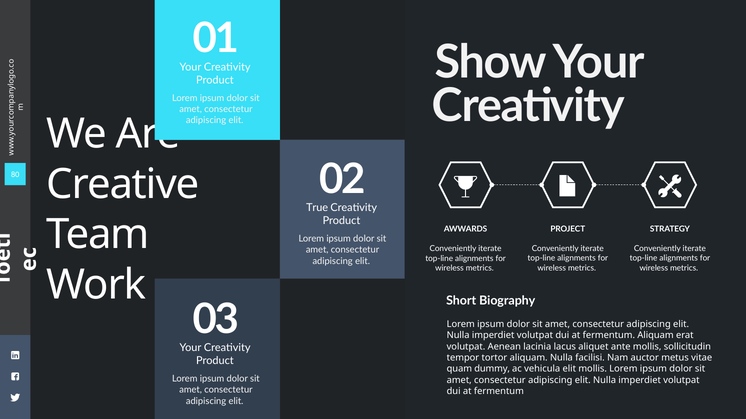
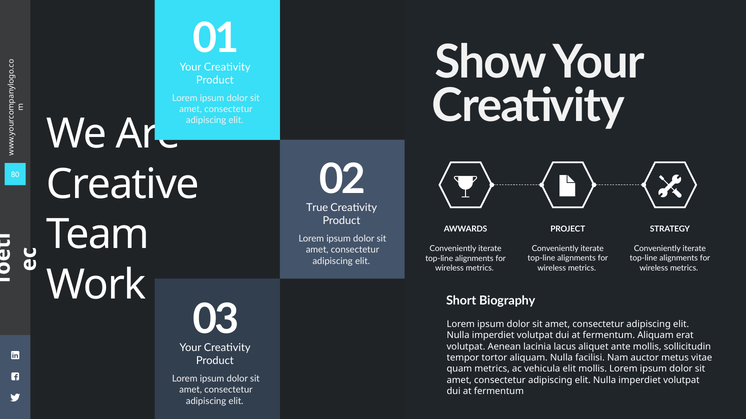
quam dummy: dummy -> metrics (492, 369)
